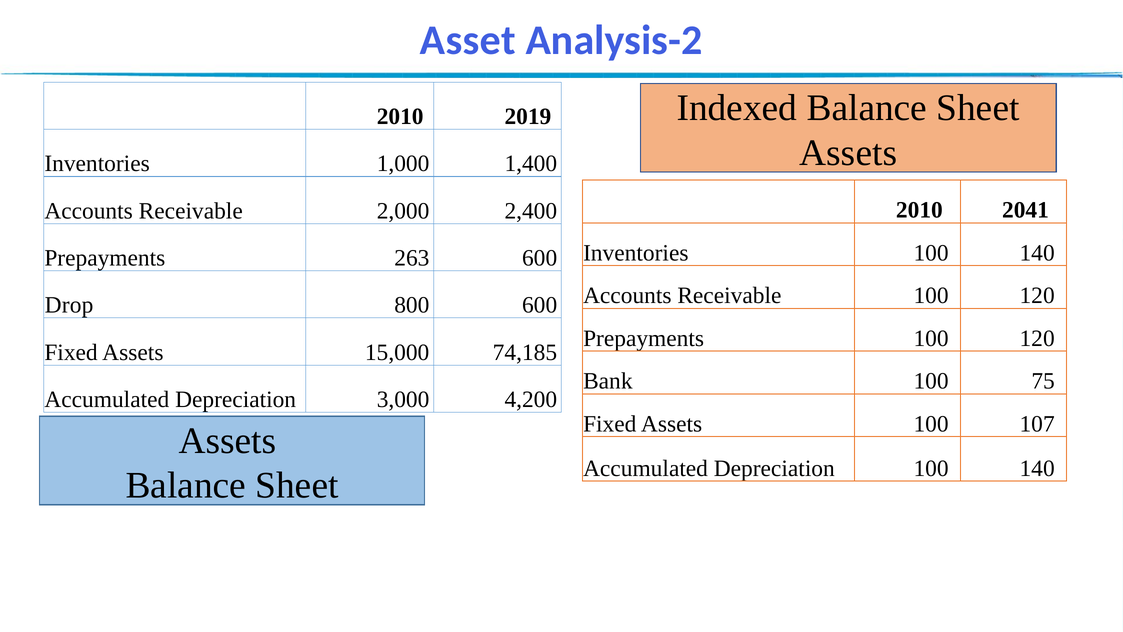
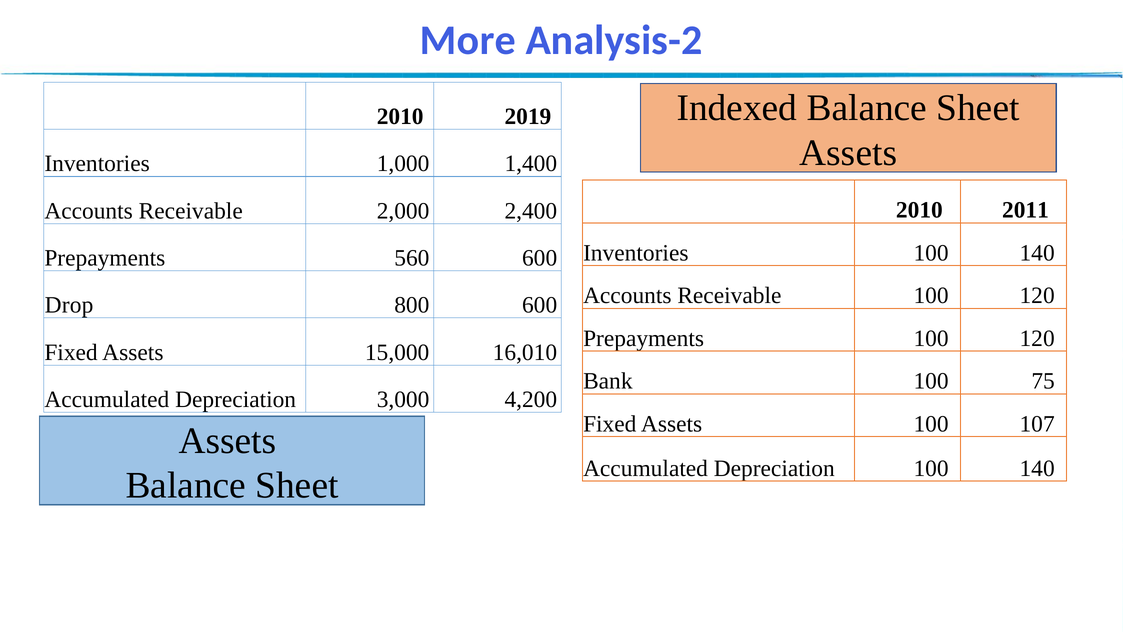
Asset: Asset -> More (468, 40)
2041: 2041 -> 2011 (1025, 210)
263: 263 -> 560 (412, 258)
74,185: 74,185 -> 16,010 (525, 352)
